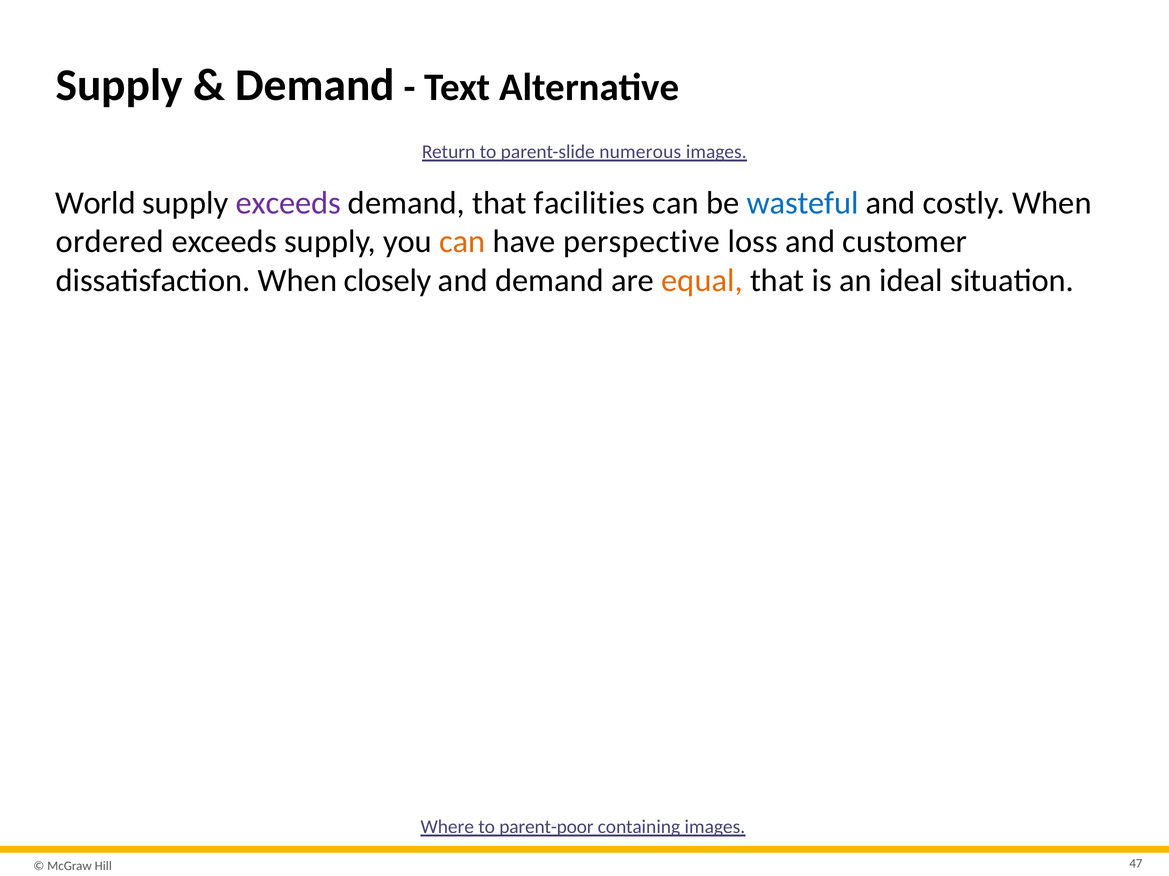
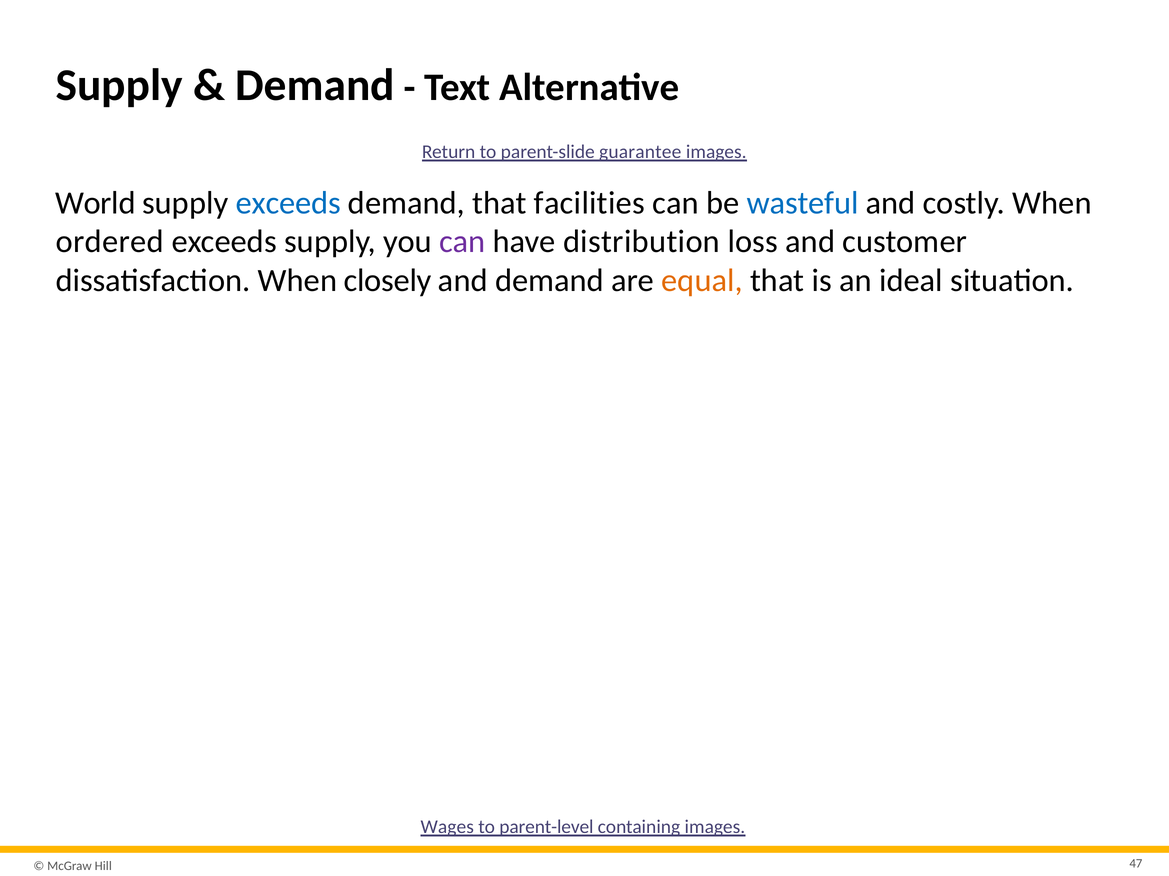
numerous: numerous -> guarantee (640, 152)
exceeds colour: purple -> blue (288, 203)
can colour: orange -> purple (462, 242)
perspective: perspective -> distribution (642, 242)
Where: Where -> Wages (447, 828)
parent-poor: parent-poor -> parent-level (546, 828)
